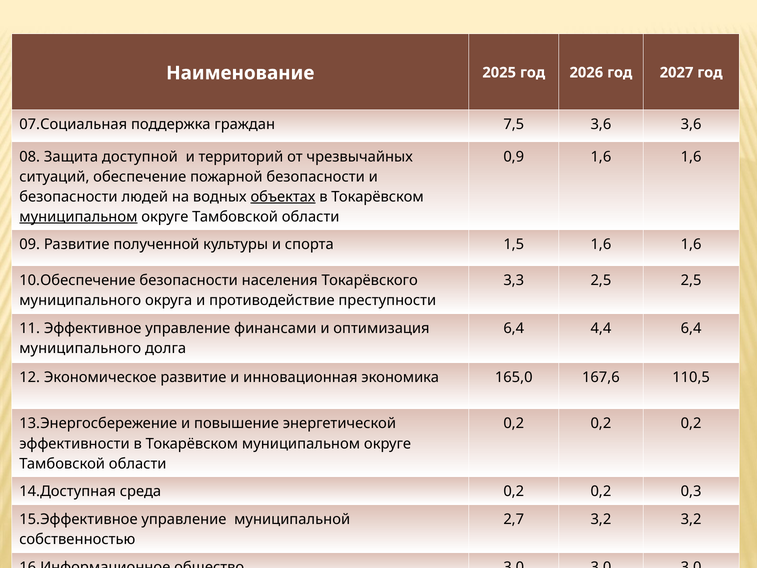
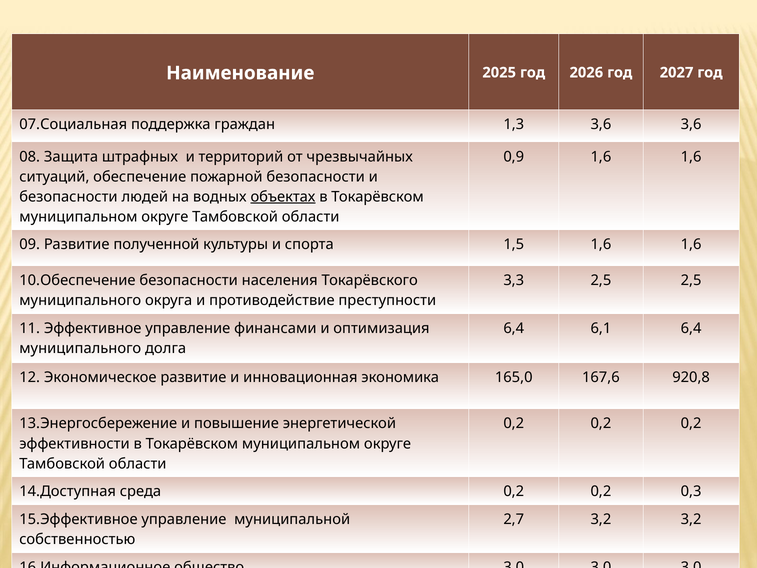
граждан 7,5: 7,5 -> 1,3 (514, 124)
доступной: доступной -> штрафных (140, 157)
муниципальном underline: present -> none (78, 217)
4,4: 4,4 -> 6,1 (601, 328)
110,5: 110,5 -> 920,8 (691, 377)
